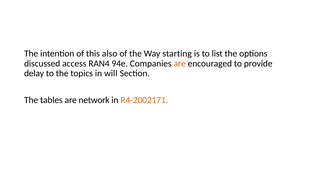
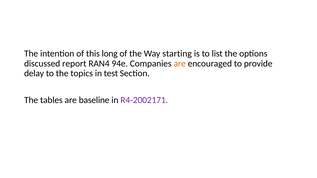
also: also -> long (110, 54)
access: access -> report (74, 64)
will: will -> test (111, 74)
network: network -> baseline (94, 100)
R4-2002171 colour: orange -> purple (144, 100)
